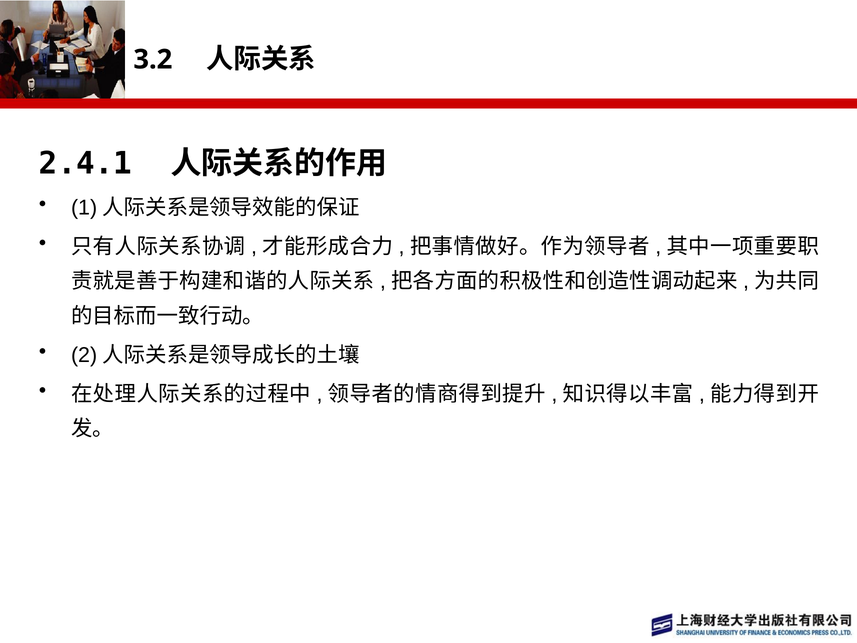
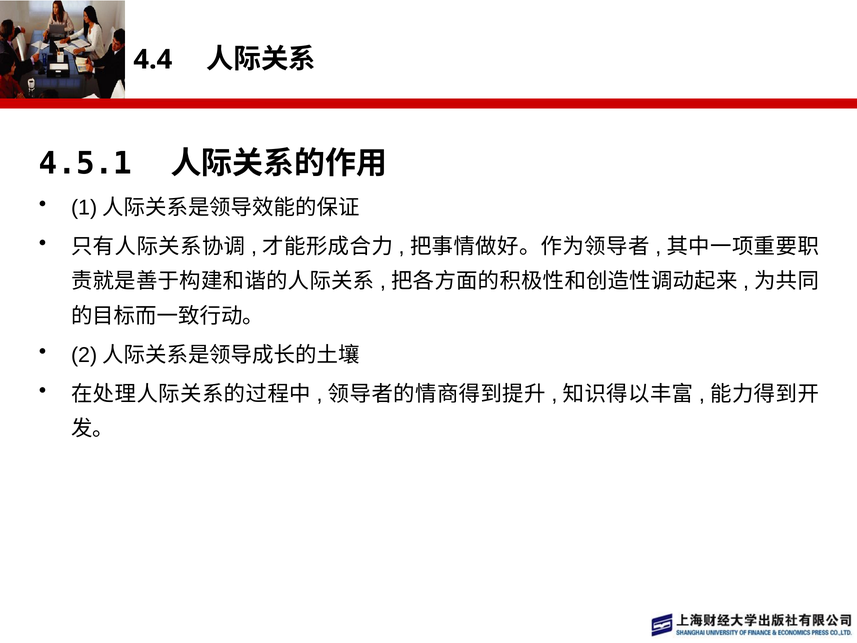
3.2: 3.2 -> 4.4 (153, 59)
2.4.1: 2.4.1 -> 4.5.1 (85, 164)
